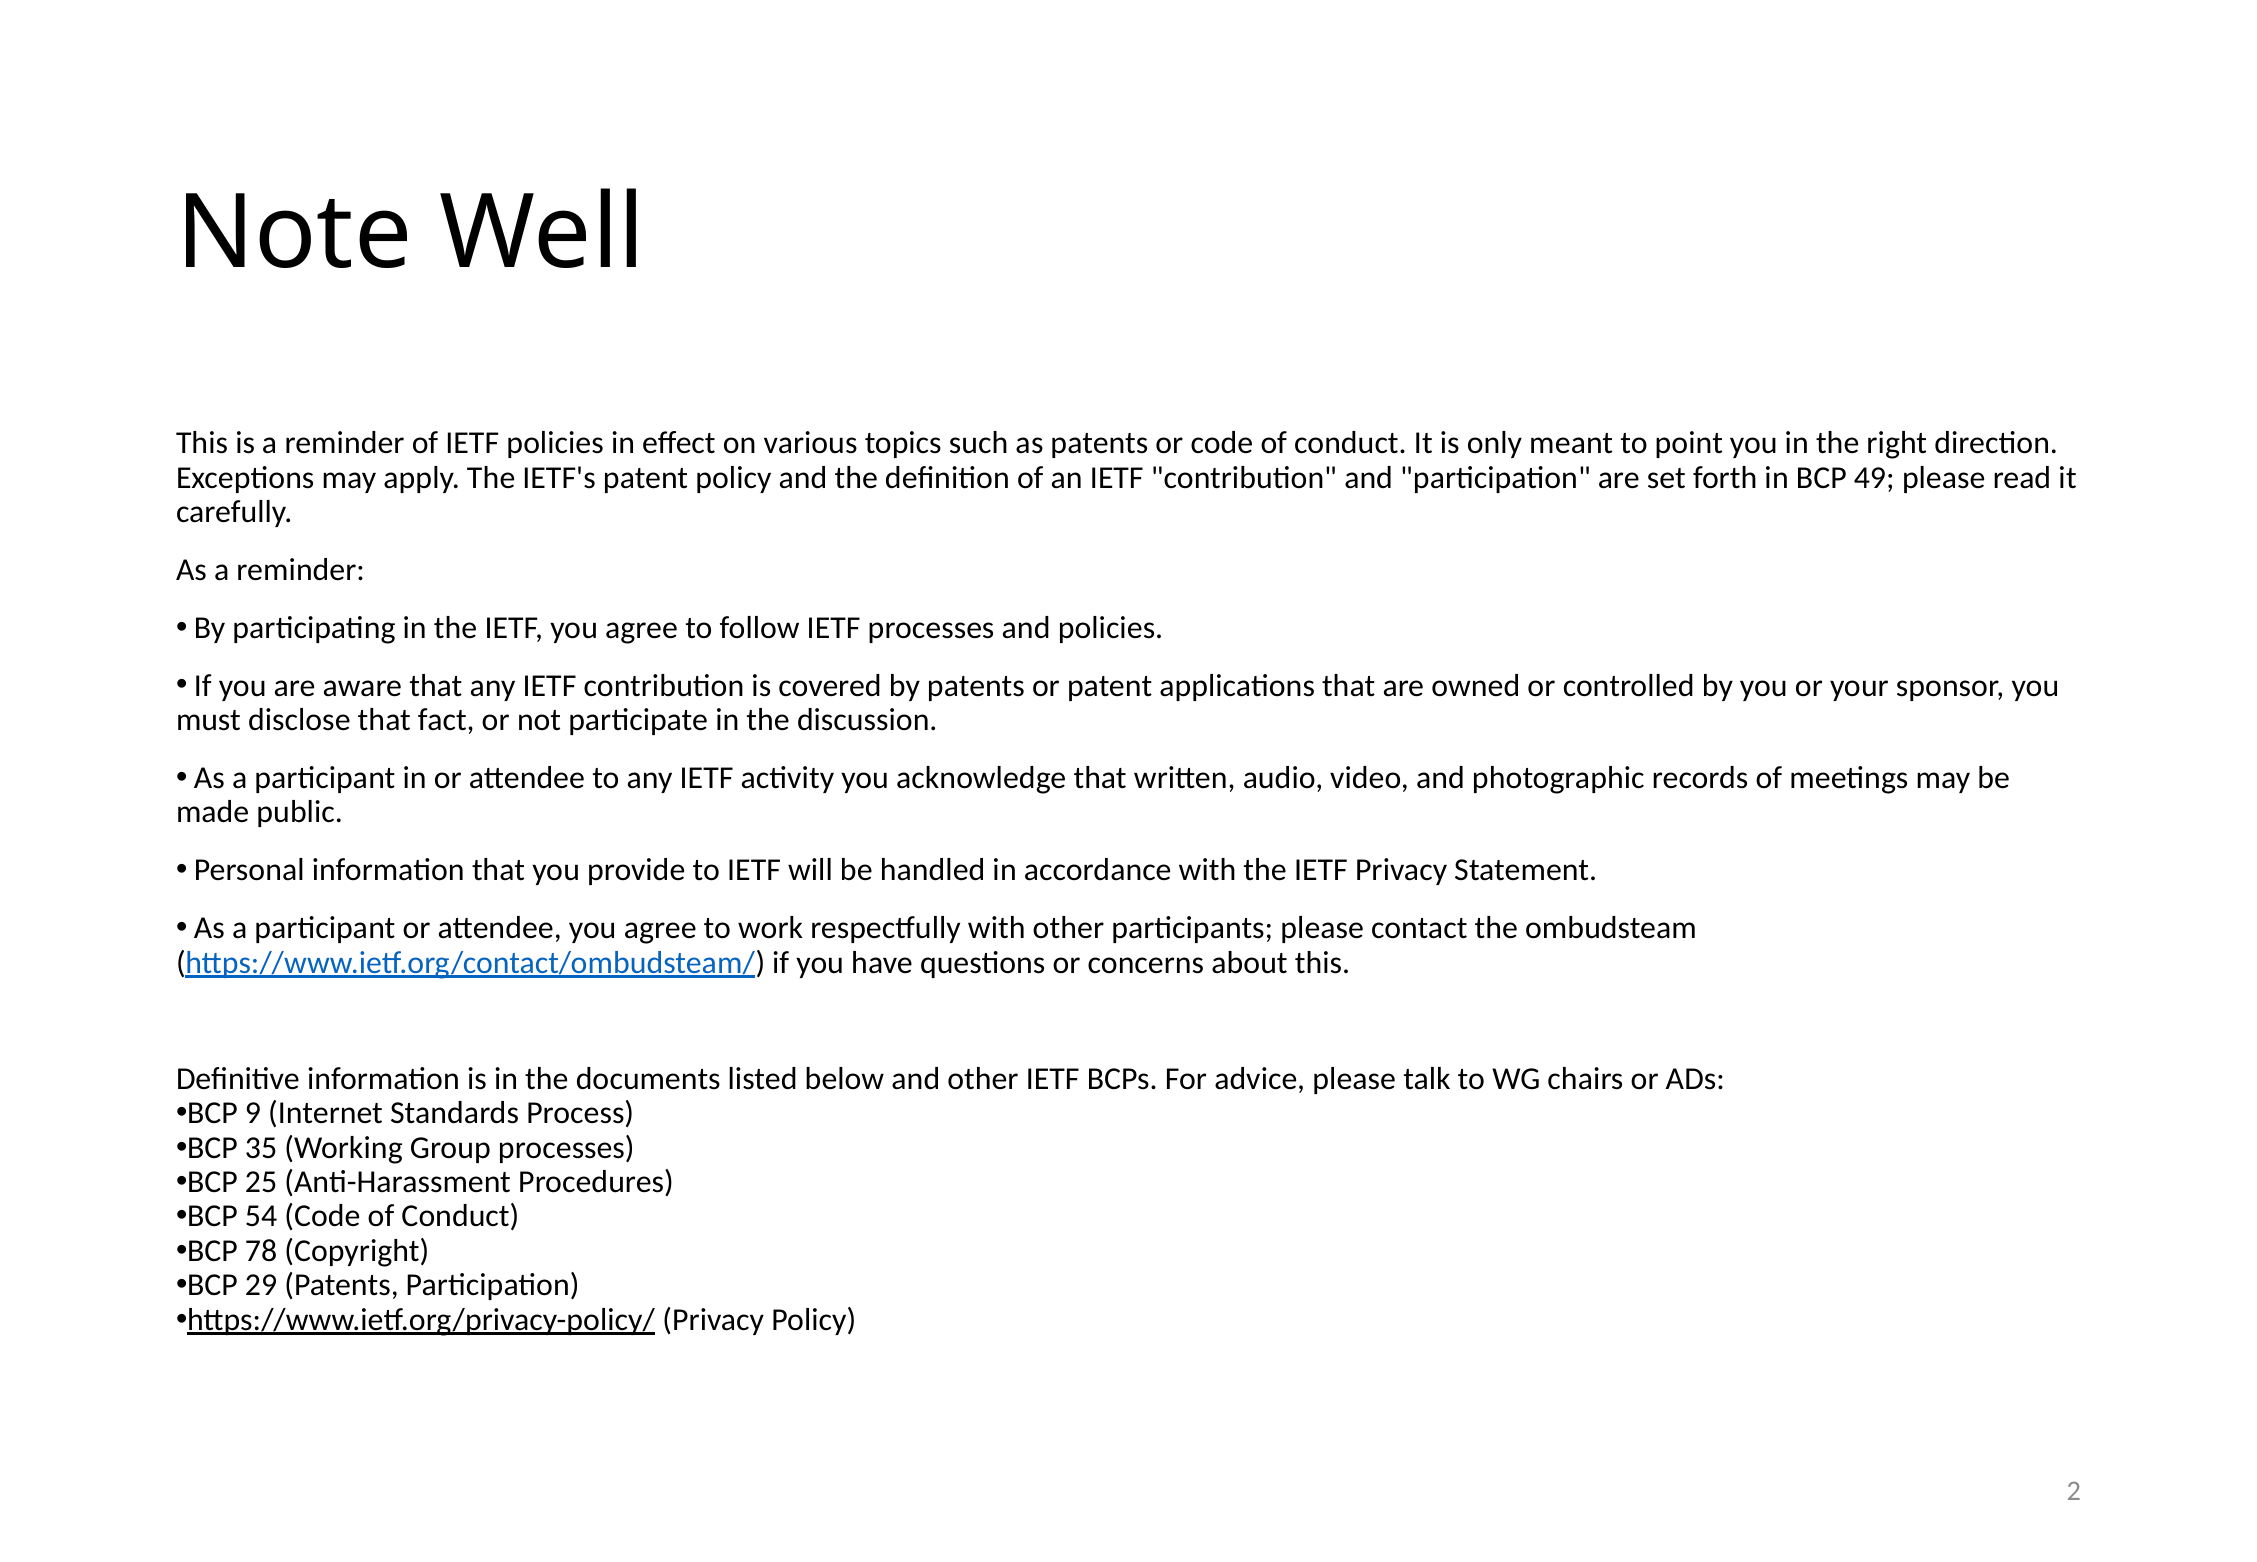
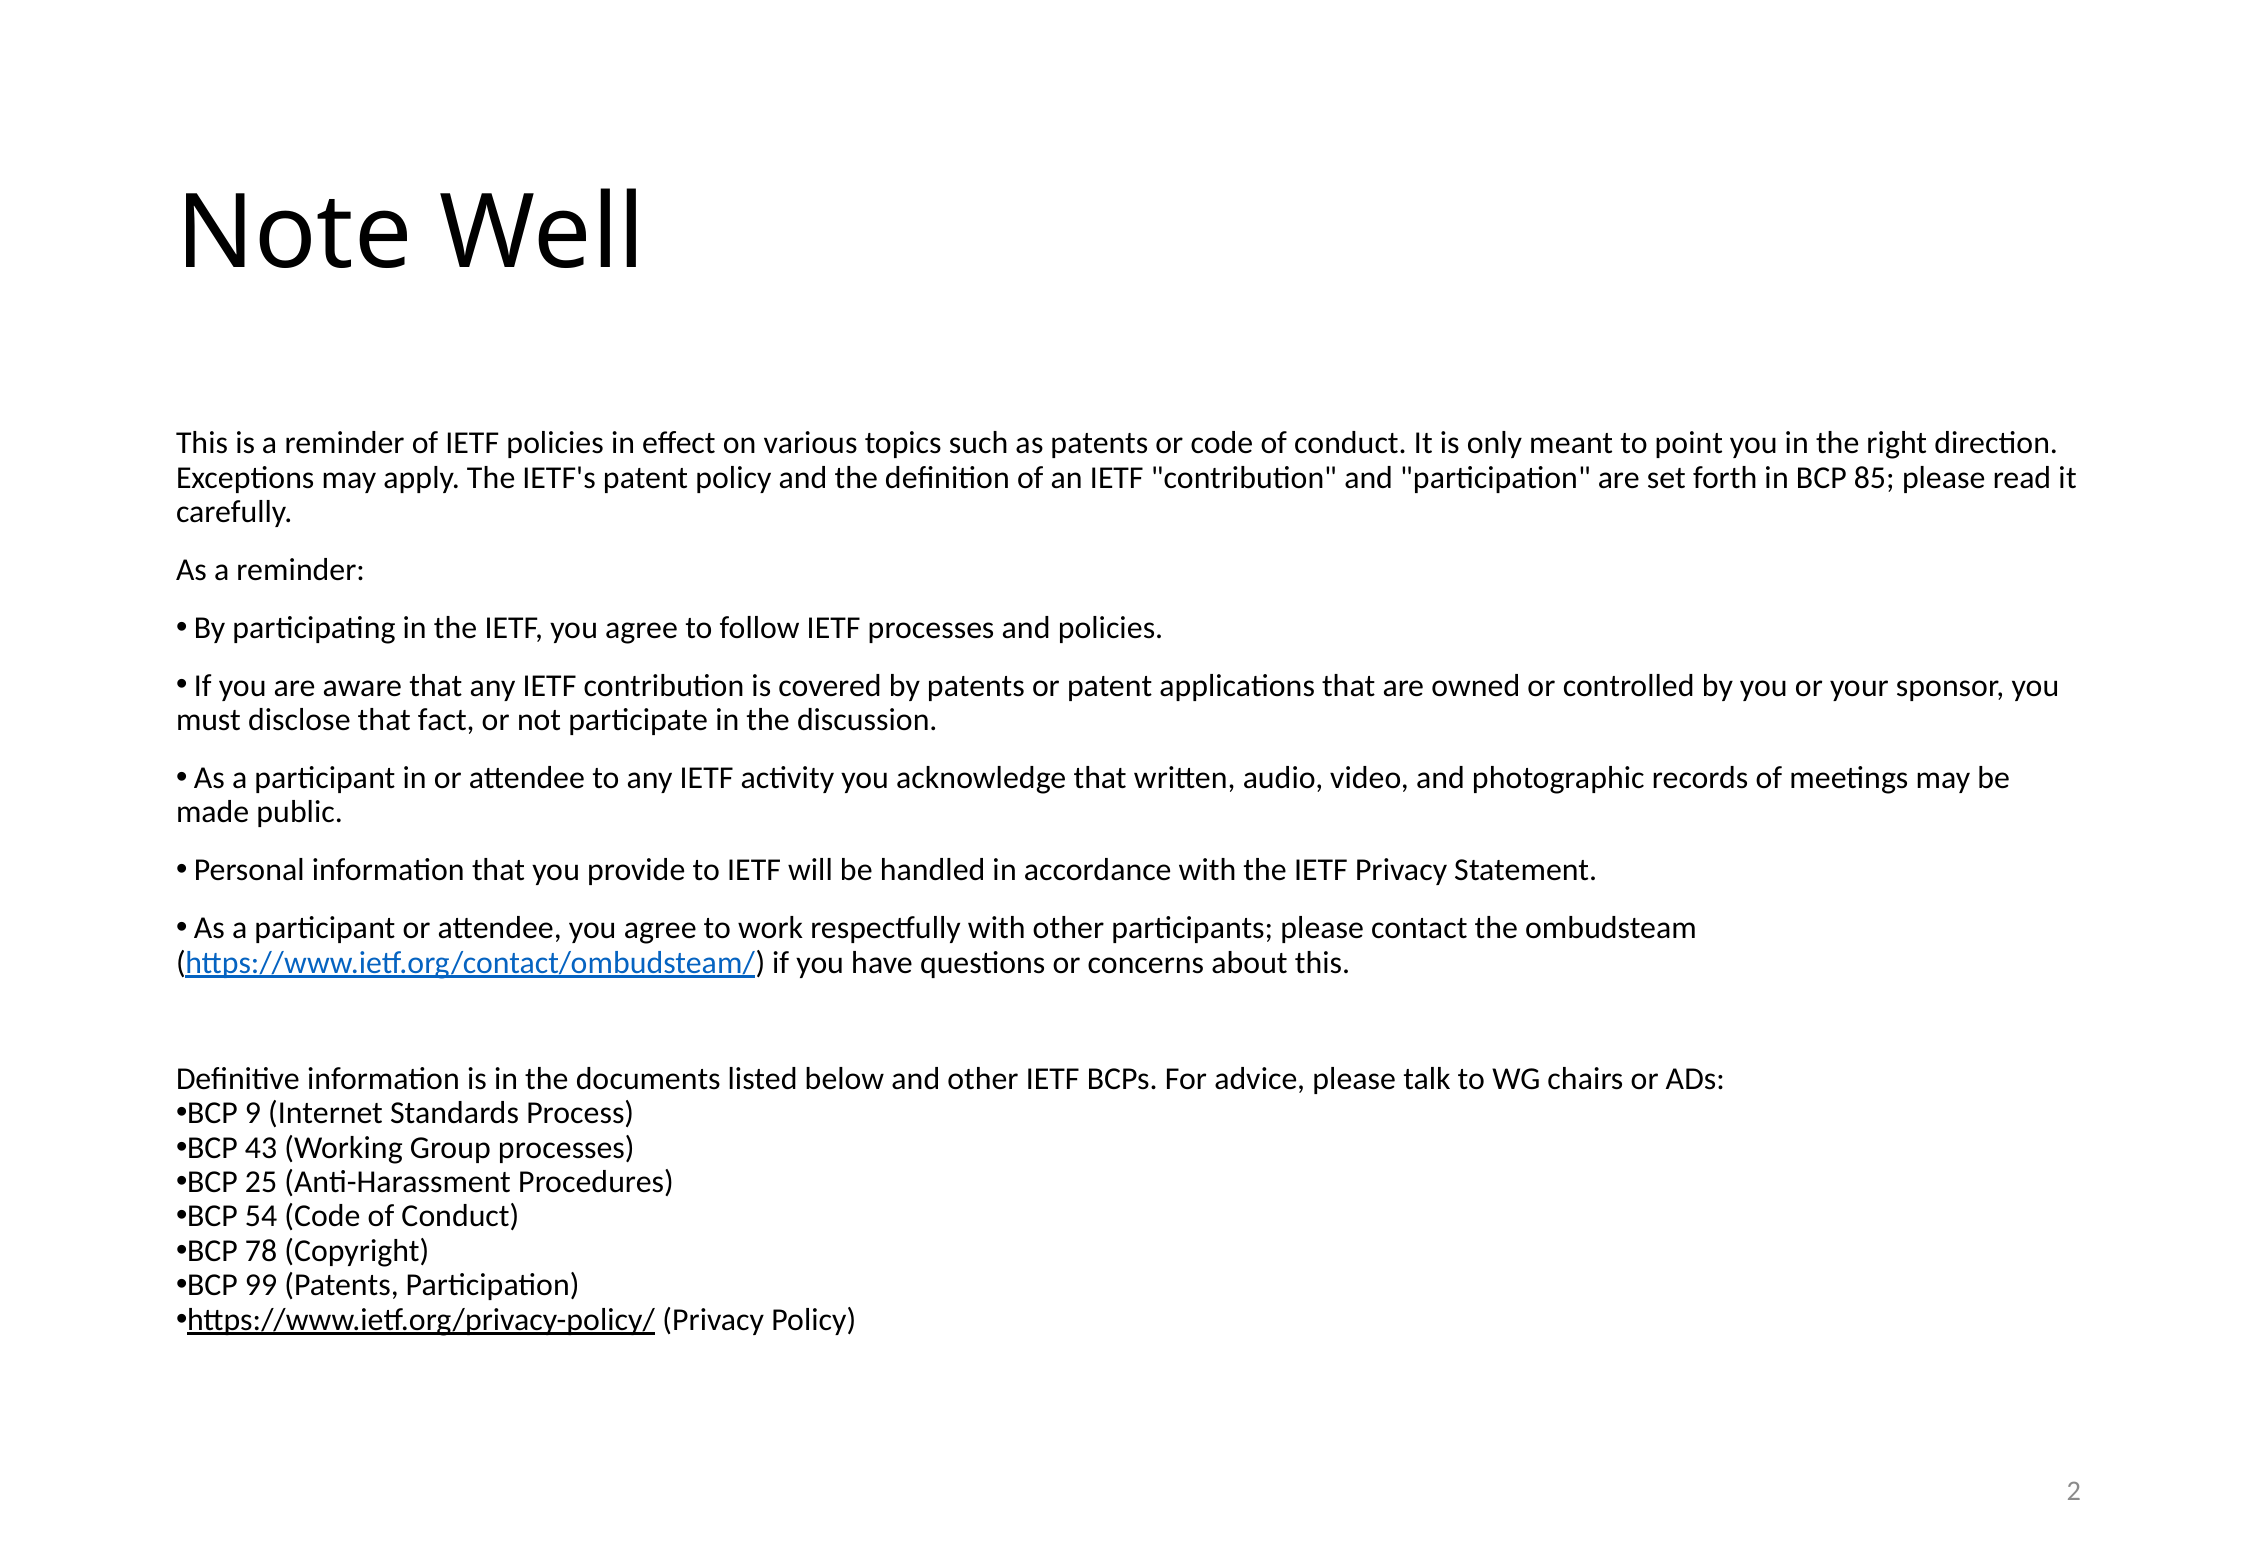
49: 49 -> 85 (1874, 478)
35: 35 -> 43 (261, 1148)
29: 29 -> 99 (261, 1286)
